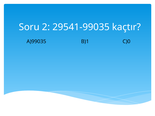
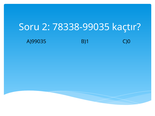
29541-99035: 29541-99035 -> 78338-99035 (81, 27)
